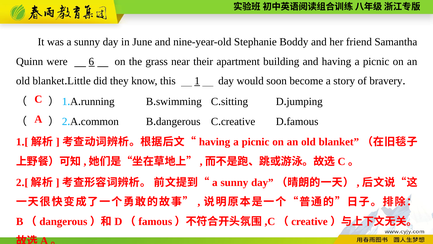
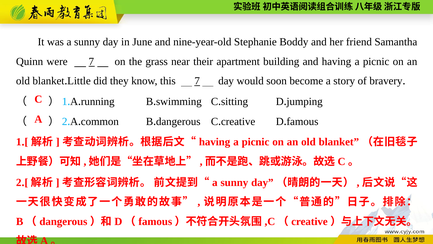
were 6: 6 -> 7 (91, 61)
this 1: 1 -> 7 (197, 81)
